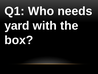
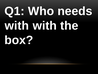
yard: yard -> with (17, 25)
